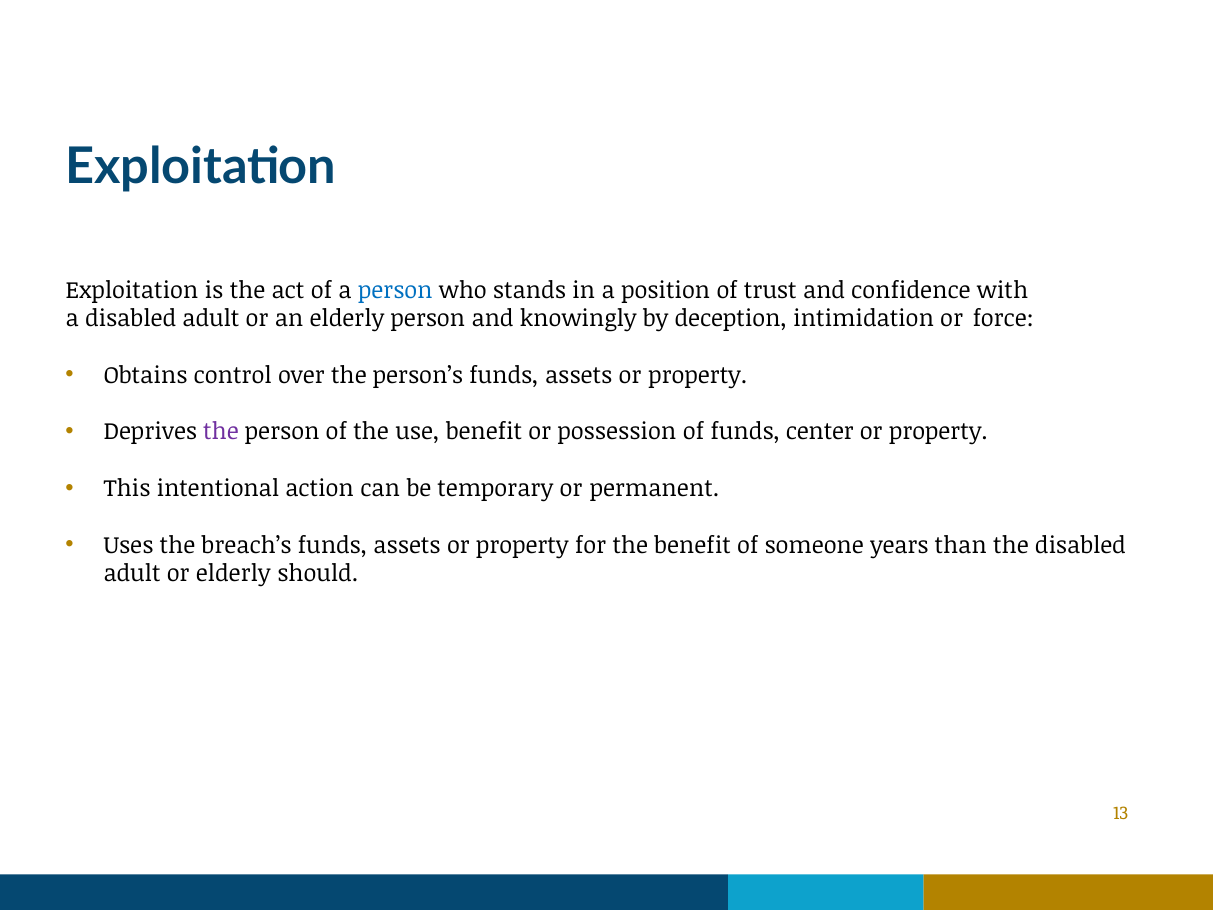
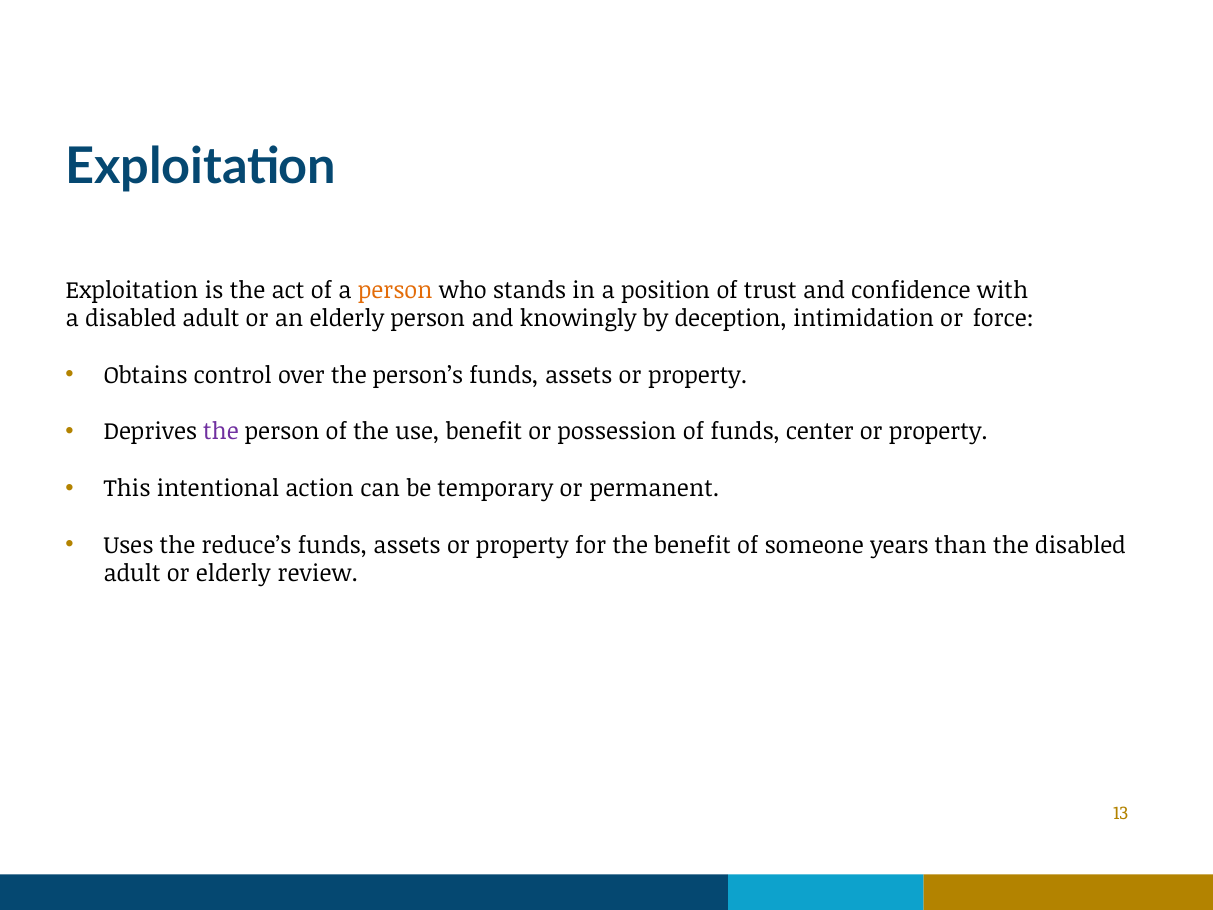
person colour: blue -> orange (395, 290)
breach’s: breach’s -> reduce’s (246, 545)
should: should -> review (318, 574)
